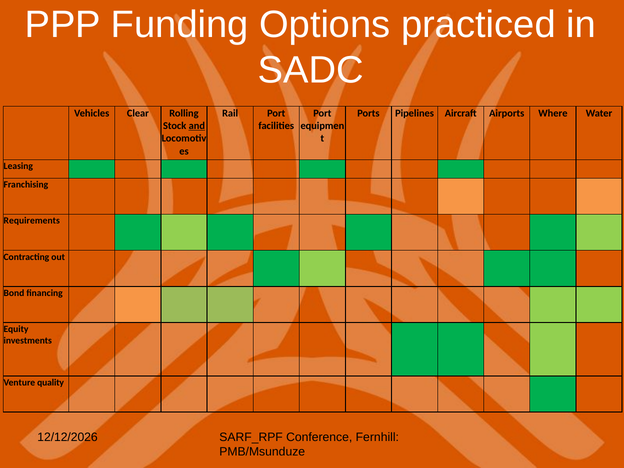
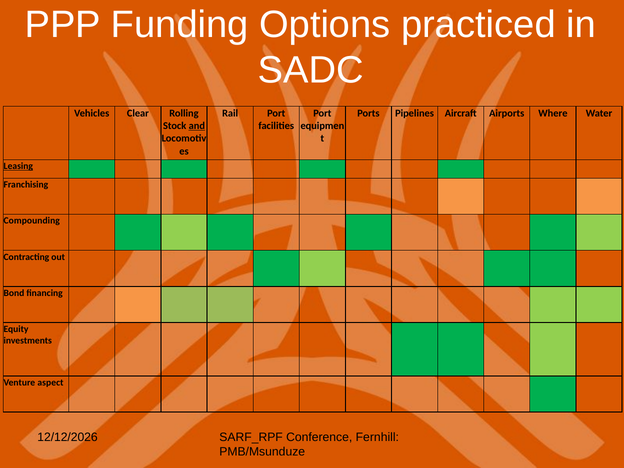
Leasing underline: none -> present (18, 166)
Requirements: Requirements -> Compounding (32, 221)
quality: quality -> aspect (50, 383)
